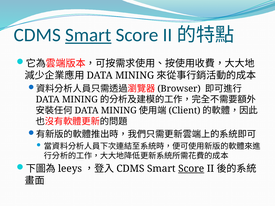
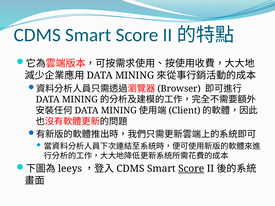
Smart underline: present -> none (88, 35)
